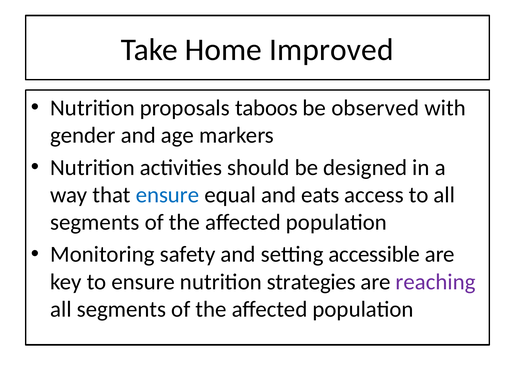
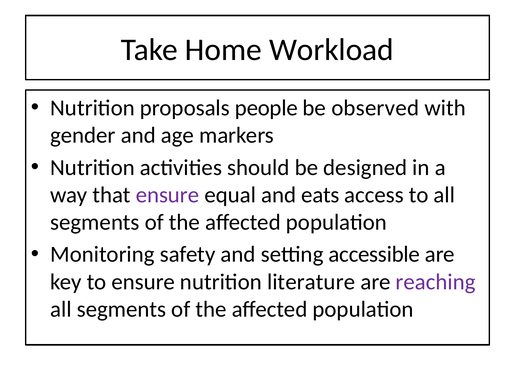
Improved: Improved -> Workload (331, 50)
taboos: taboos -> people (266, 108)
ensure colour: blue -> purple (167, 195)
strategies: strategies -> literature (311, 282)
